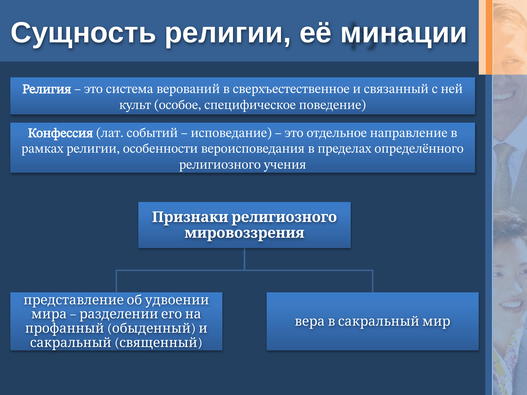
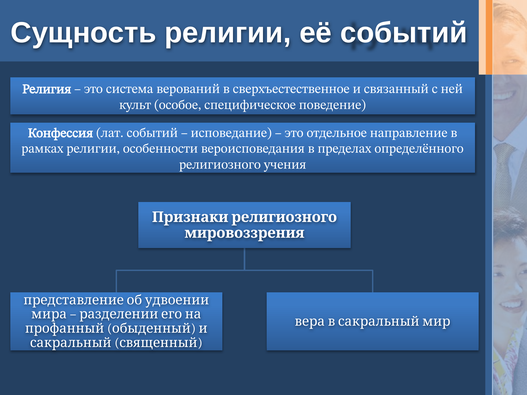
её минации: минации -> событий (404, 33)
